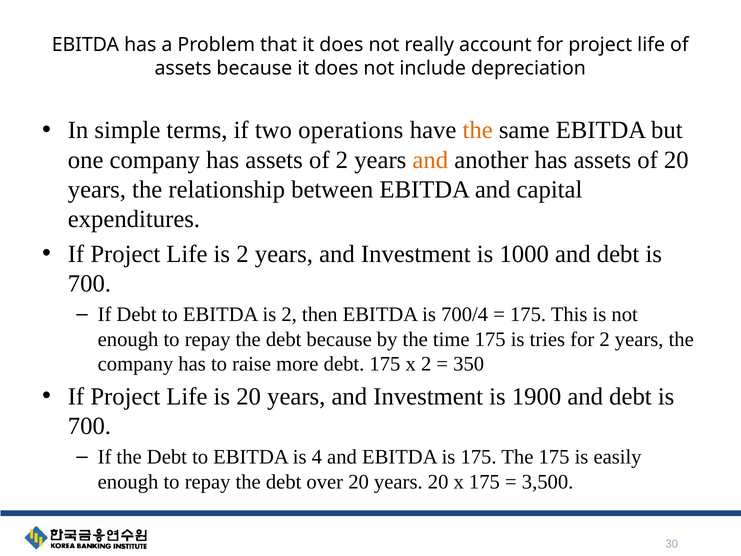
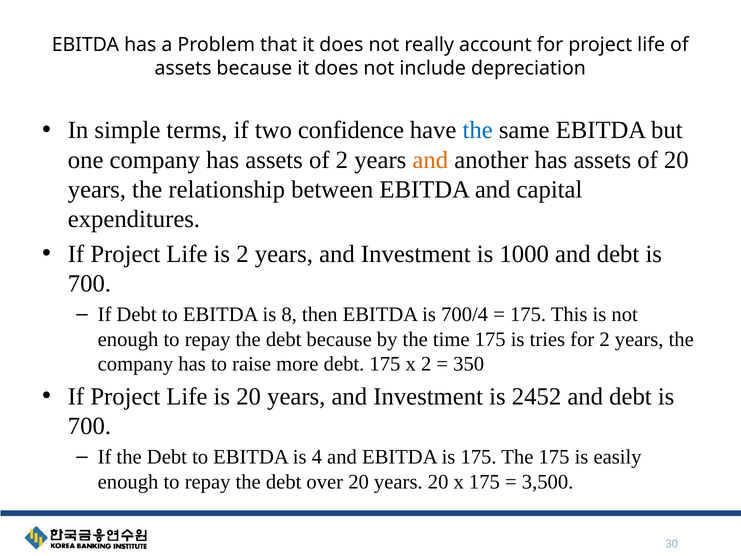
operations: operations -> confidence (351, 130)
the colour: orange -> blue (478, 130)
EBITDA is 2: 2 -> 8 (289, 314)
1900: 1900 -> 2452 (537, 396)
